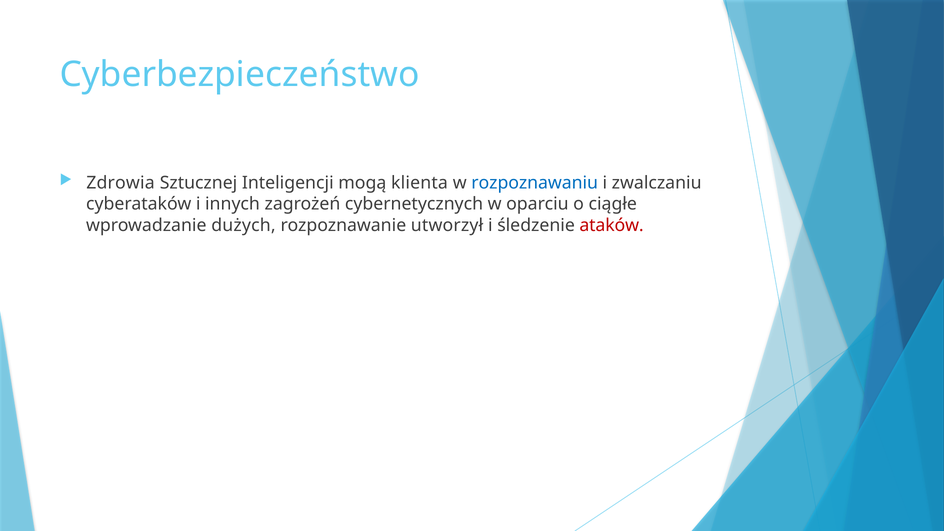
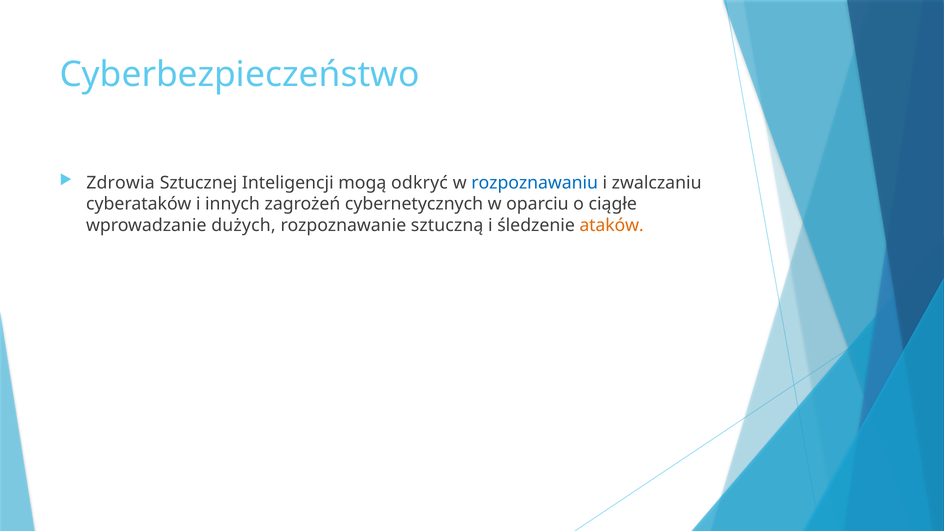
klienta: klienta -> odkryć (419, 183)
utworzył: utworzył -> sztuczną (447, 225)
ataków colour: red -> orange (612, 225)
